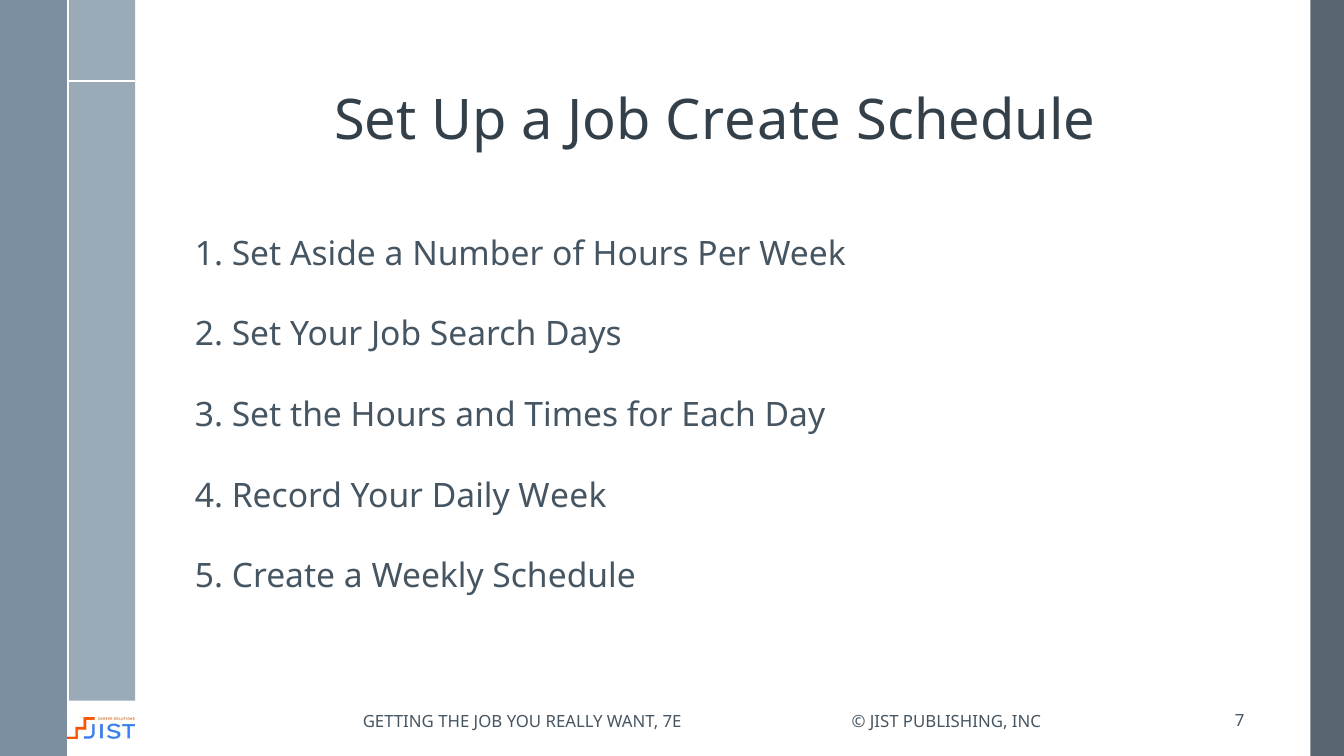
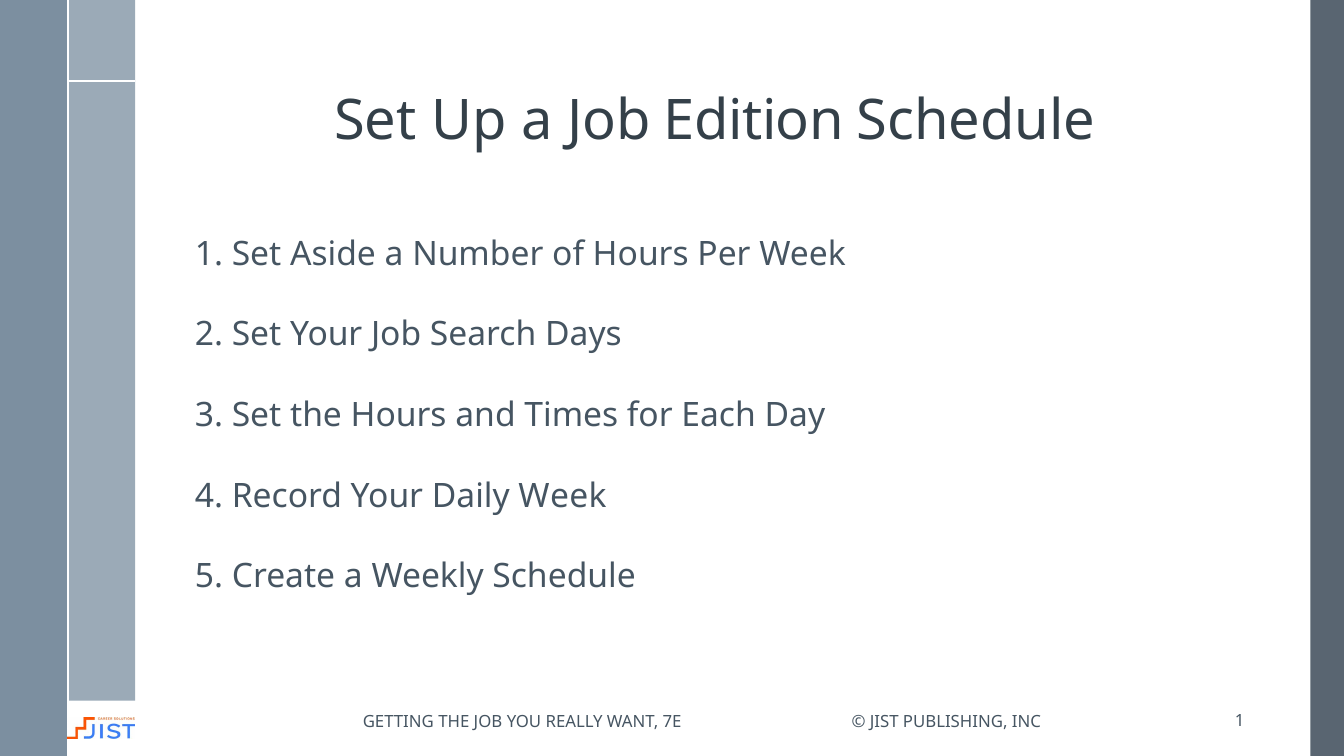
Job Create: Create -> Edition (754, 121)
INC 7: 7 -> 1 (1240, 721)
